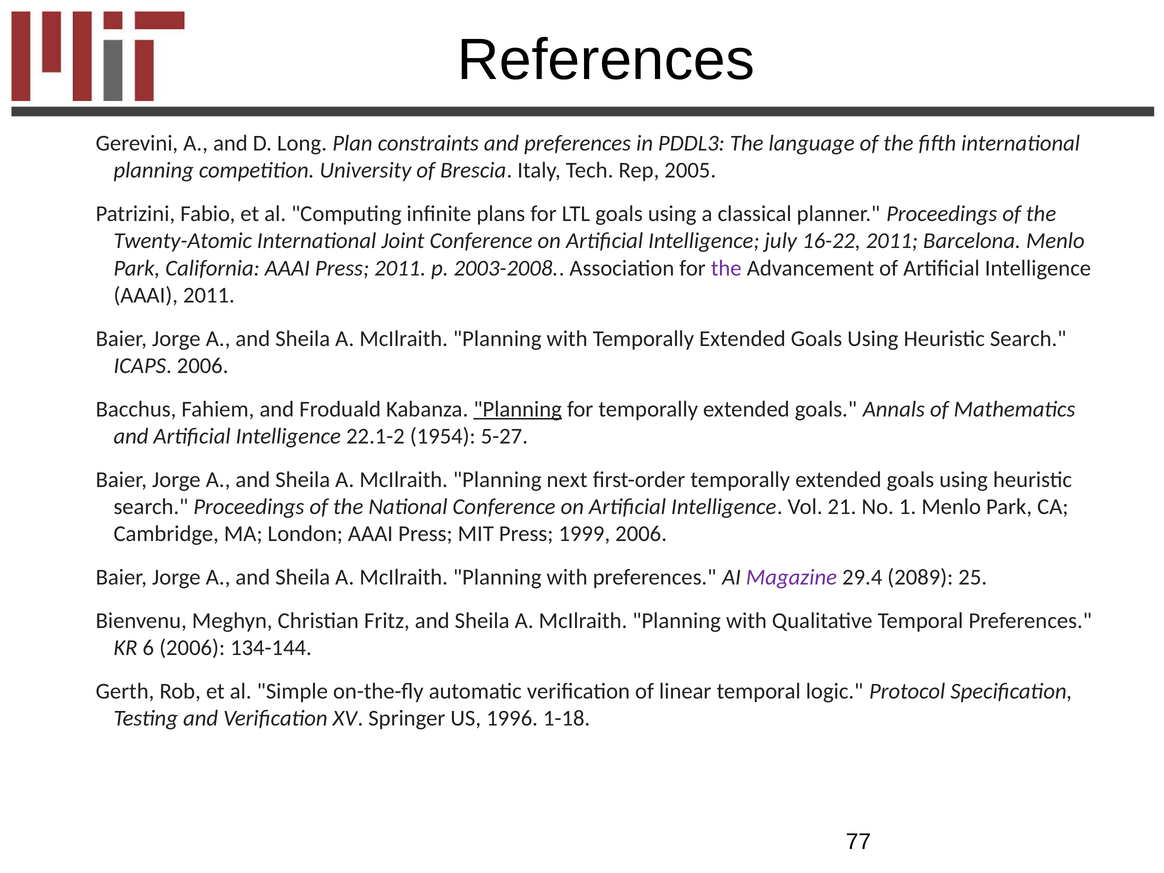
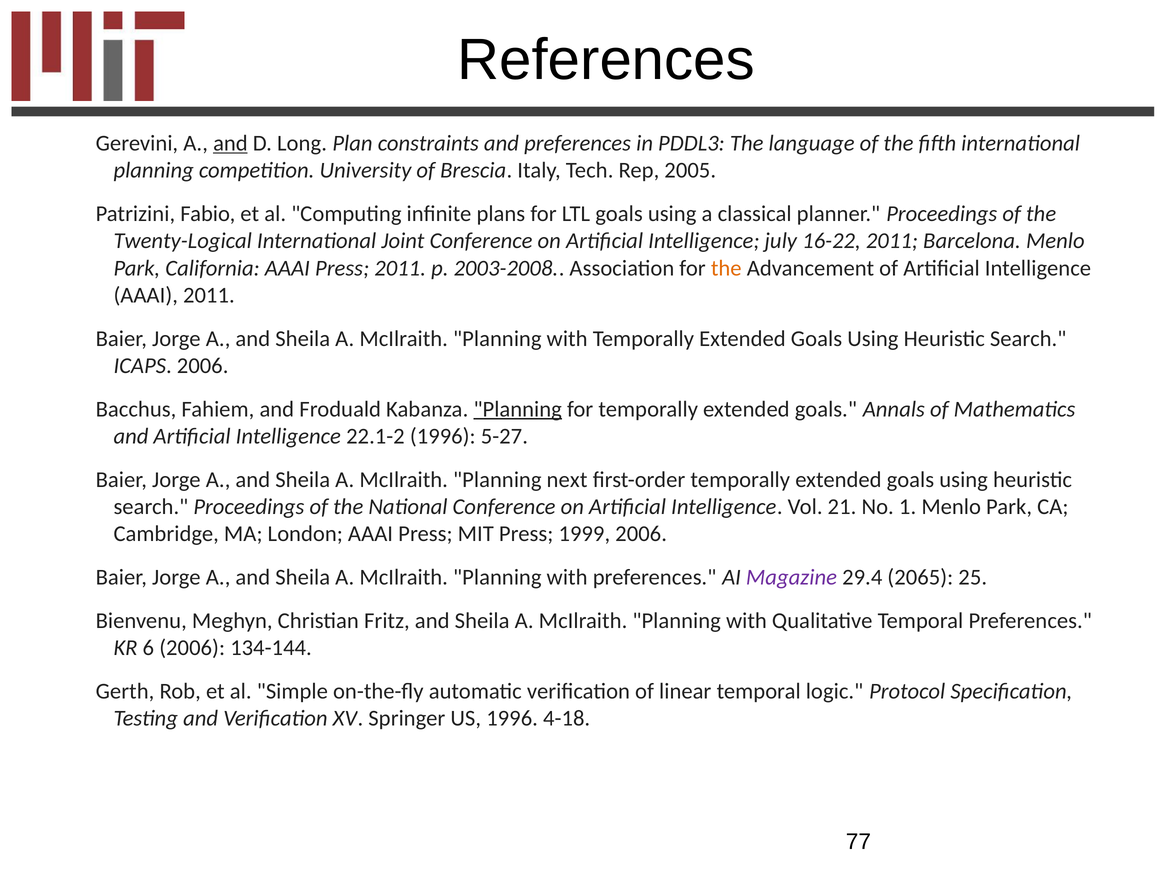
and underline: none -> present (230, 143)
Twenty-Atomic: Twenty-Atomic -> Twenty-Logical (183, 241)
the colour: purple -> orange (726, 268)
22.1-2 1954: 1954 -> 1996 (443, 436)
2089: 2089 -> 2065 (920, 577)
1-18: 1-18 -> 4-18 (567, 718)
